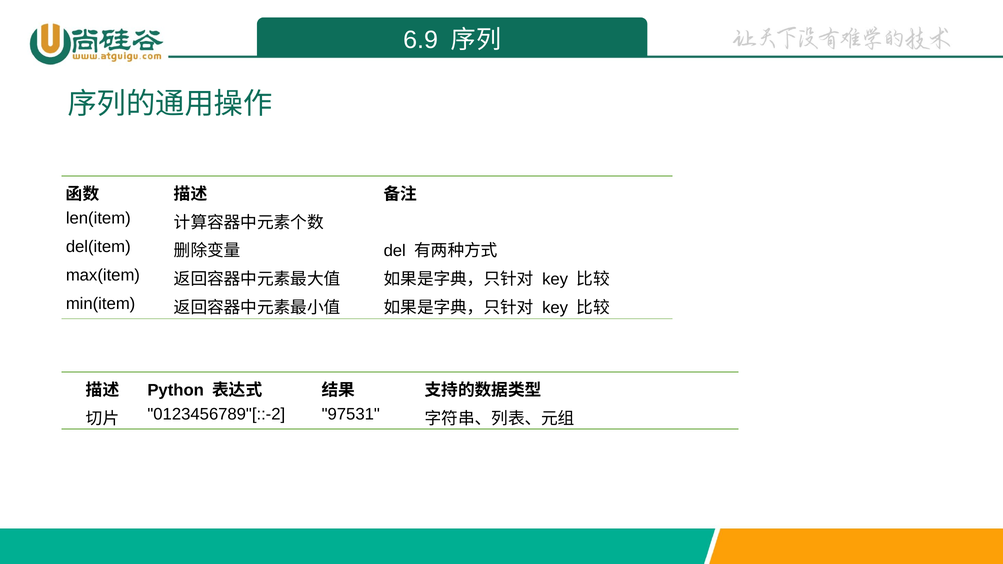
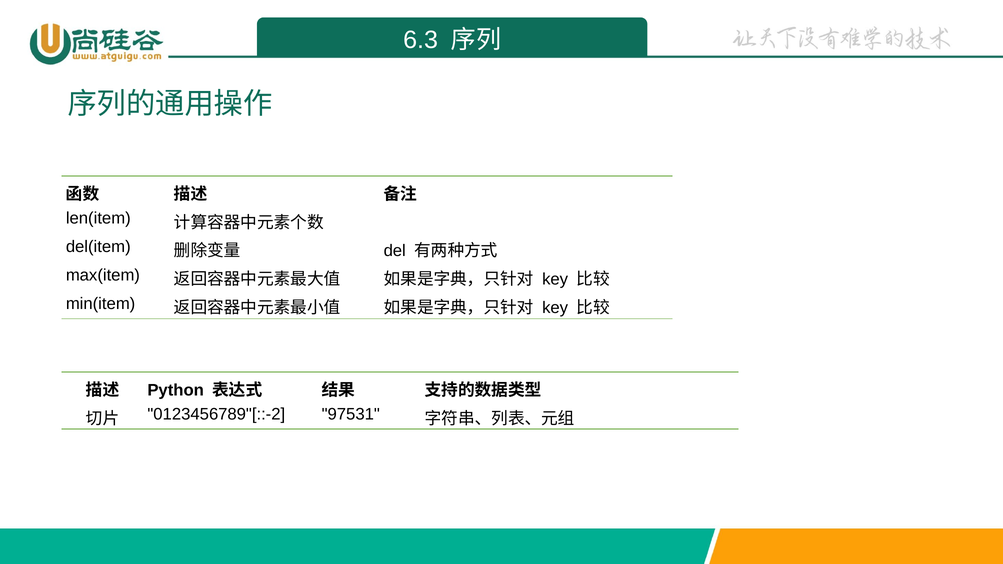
6.9: 6.9 -> 6.3 (421, 40)
